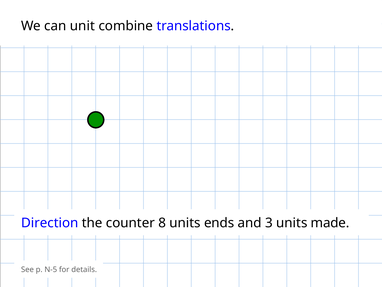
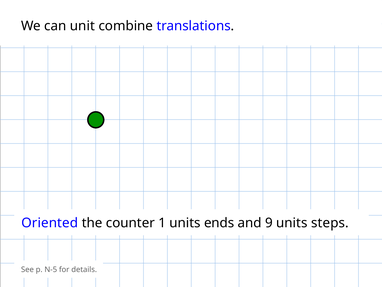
Direction: Direction -> Oriented (50, 223)
8: 8 -> 1 (162, 223)
3: 3 -> 9 (269, 223)
made: made -> steps (330, 223)
